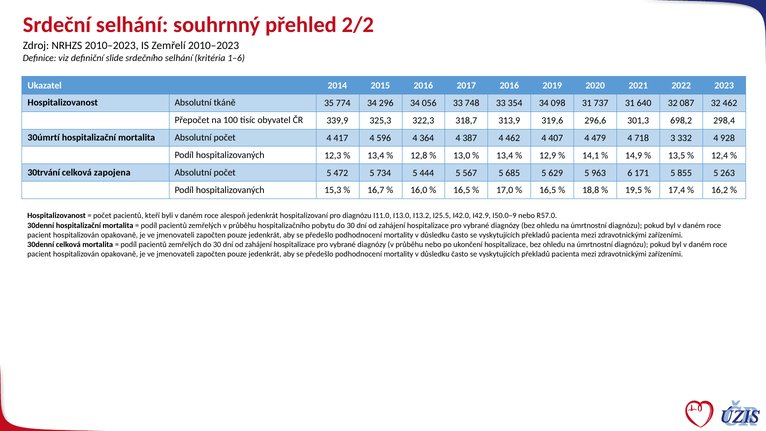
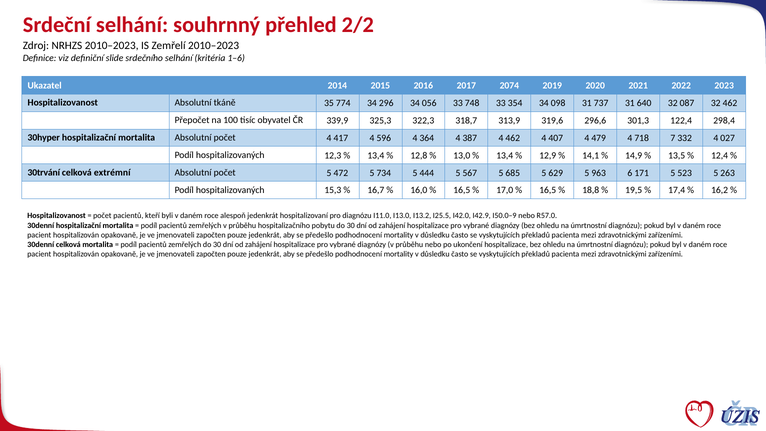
2017 2016: 2016 -> 2074 (509, 85)
698,2: 698,2 -> 122,4 (681, 120)
30úmrtí: 30úmrtí -> 30hyper (44, 138)
3: 3 -> 7 (673, 138)
928: 928 -> 027 (728, 138)
zapojena: zapojena -> extrémní (112, 173)
855: 855 -> 523 (685, 173)
